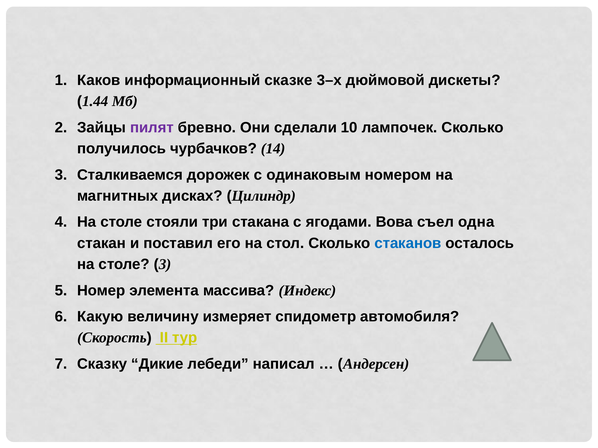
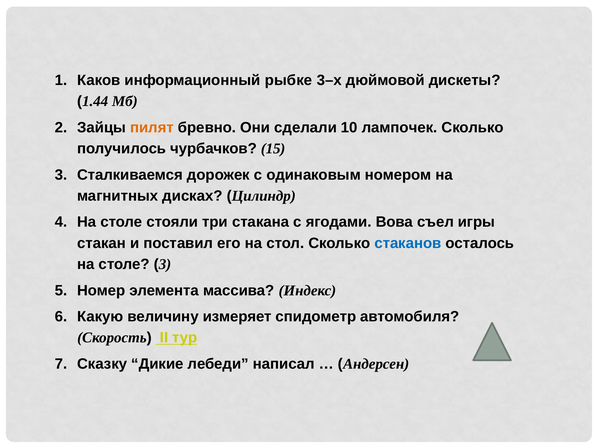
сказке: сказке -> рыбке (289, 80)
пилят colour: purple -> orange (152, 128)
14: 14 -> 15 (273, 149)
одна: одна -> игры (476, 222)
